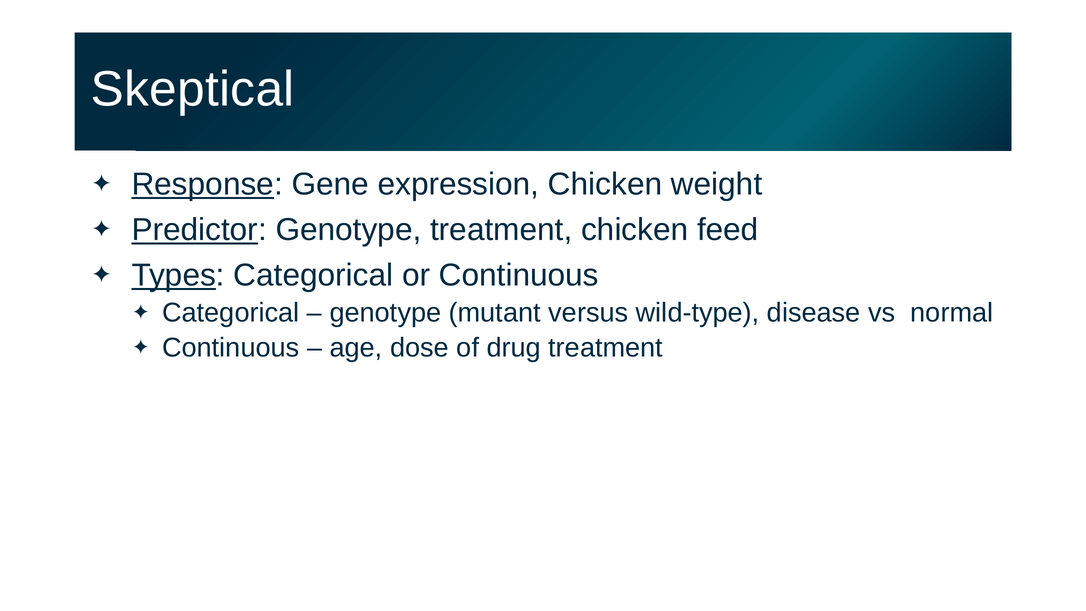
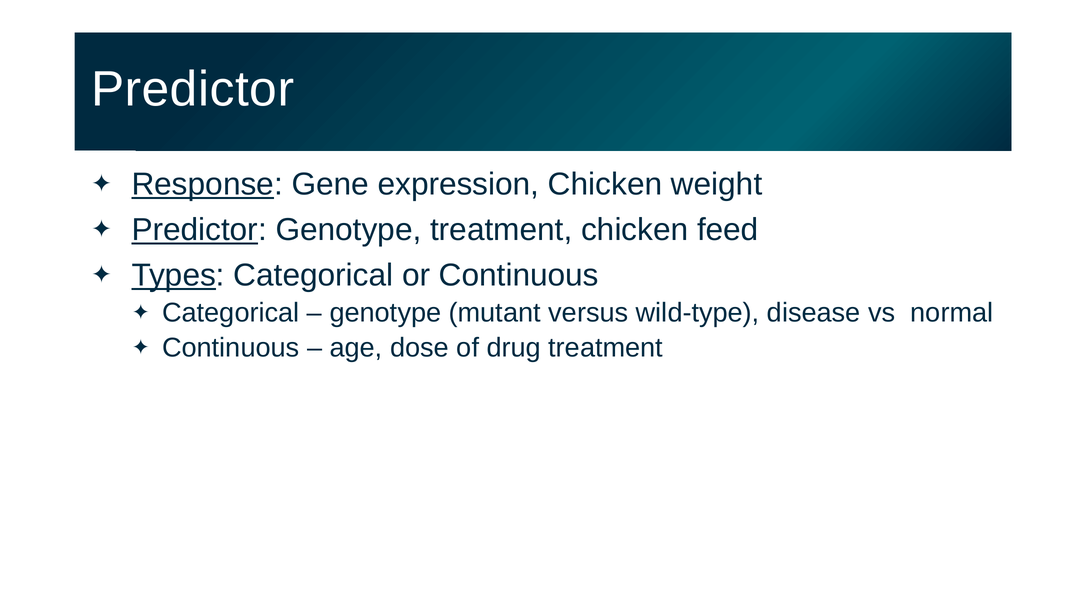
Skeptical: Skeptical -> Predictor (193, 89)
